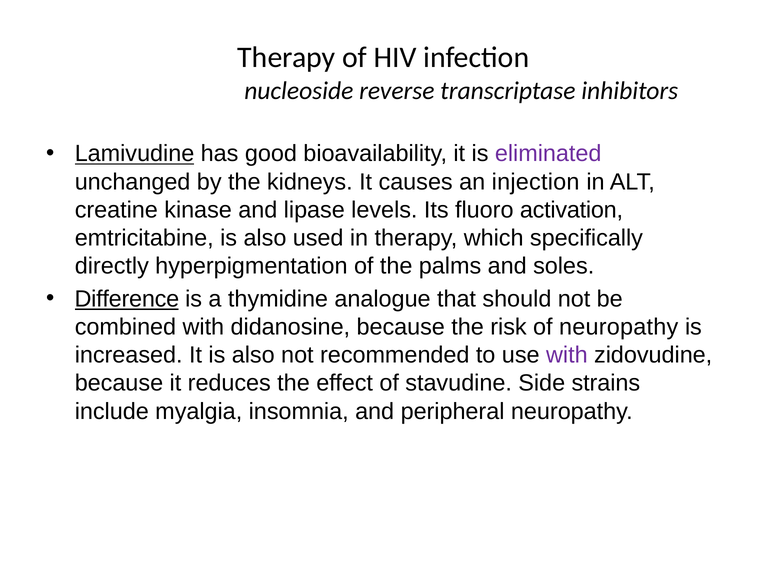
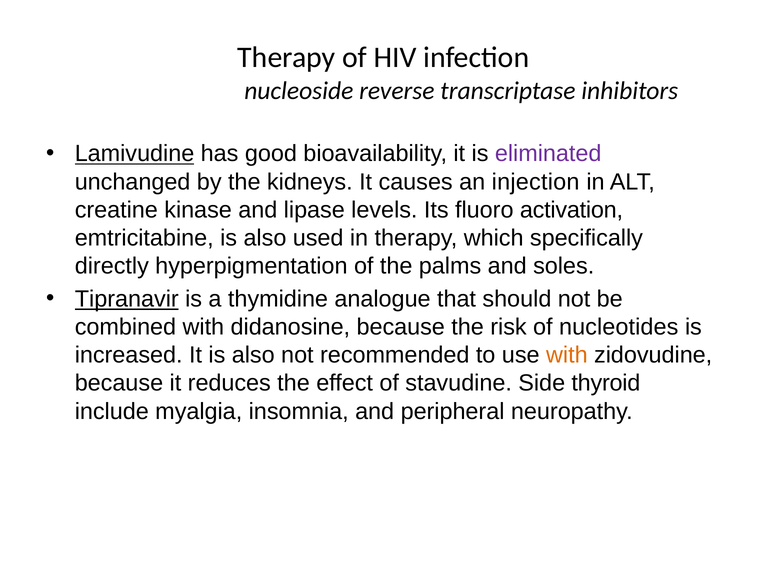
Difference: Difference -> Tipranavir (127, 299)
of neuropathy: neuropathy -> nucleotides (619, 327)
with colour: purple -> orange (567, 355)
strains: strains -> thyroid (606, 383)
